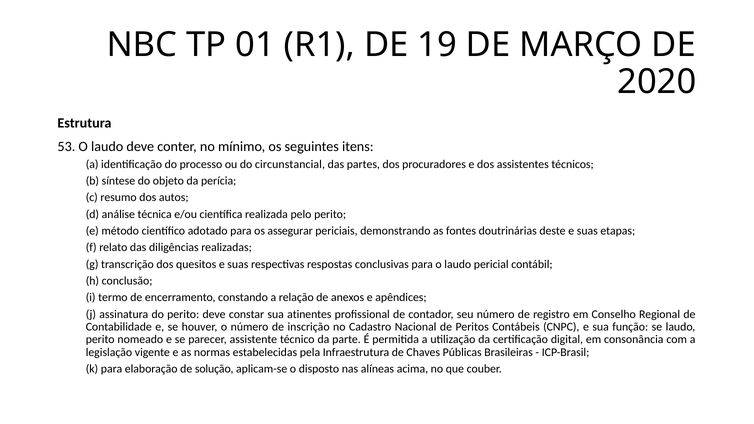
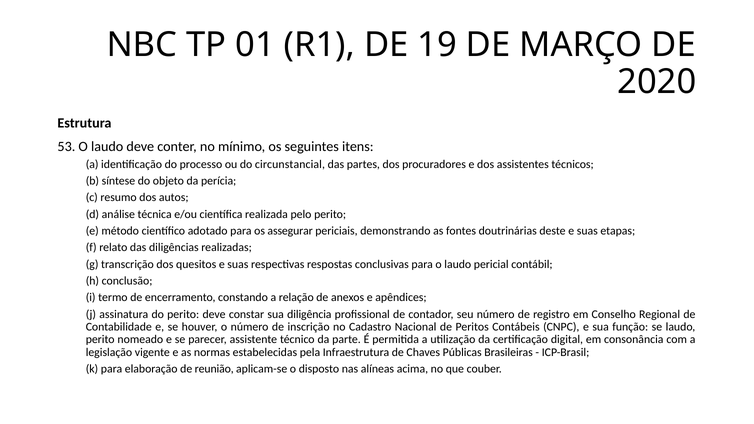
atinentes: atinentes -> diligência (309, 314)
solução: solução -> reunião (214, 369)
